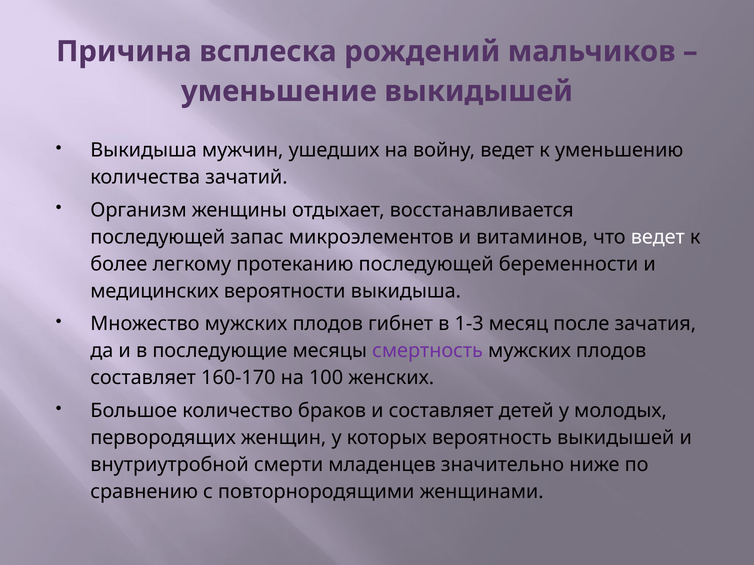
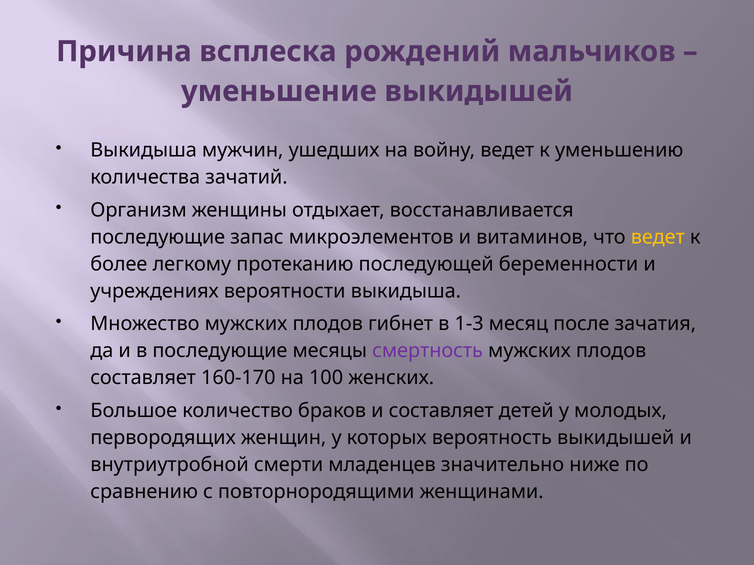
последующей: последующей -> последующие (158, 237)
ведет colour: white -> yellow (658, 237)
медицинских: медицинских -> учреждениях (155, 291)
